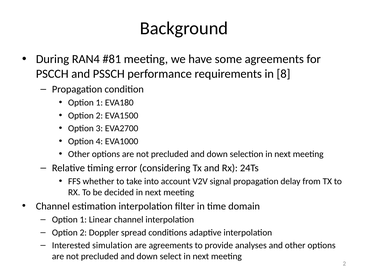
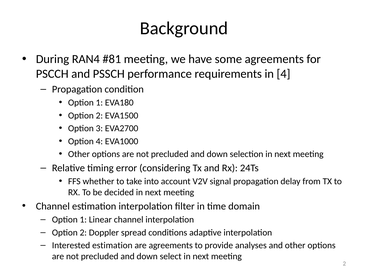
in 8: 8 -> 4 (283, 74)
Interested simulation: simulation -> estimation (112, 245)
